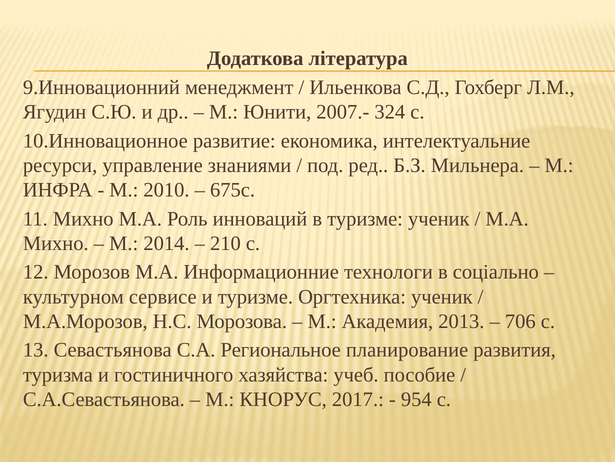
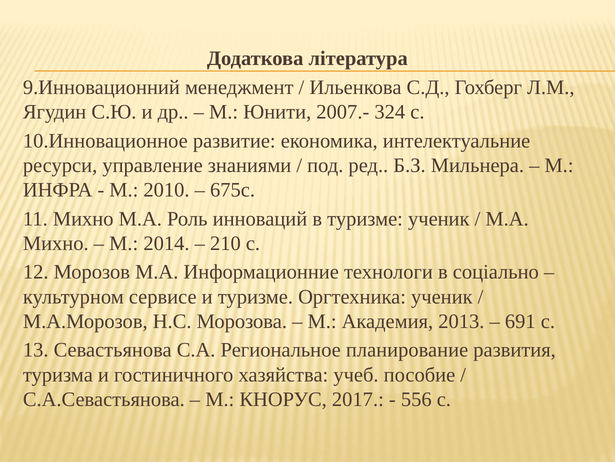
706: 706 -> 691 (520, 321)
954: 954 -> 556 (416, 399)
